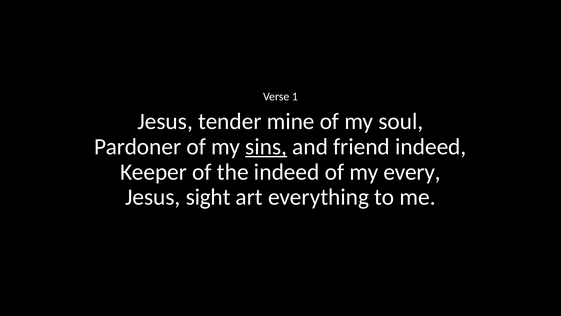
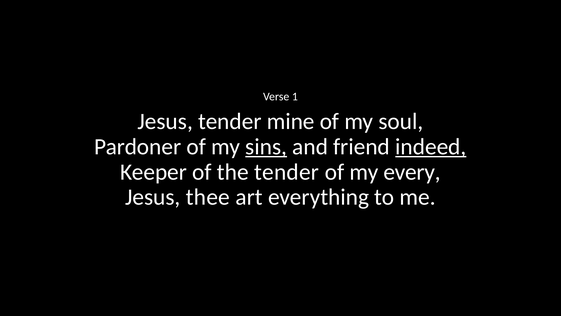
indeed underline: none -> present (431, 146)
the indeed: indeed -> tender (287, 172)
sight: sight -> thee (208, 197)
